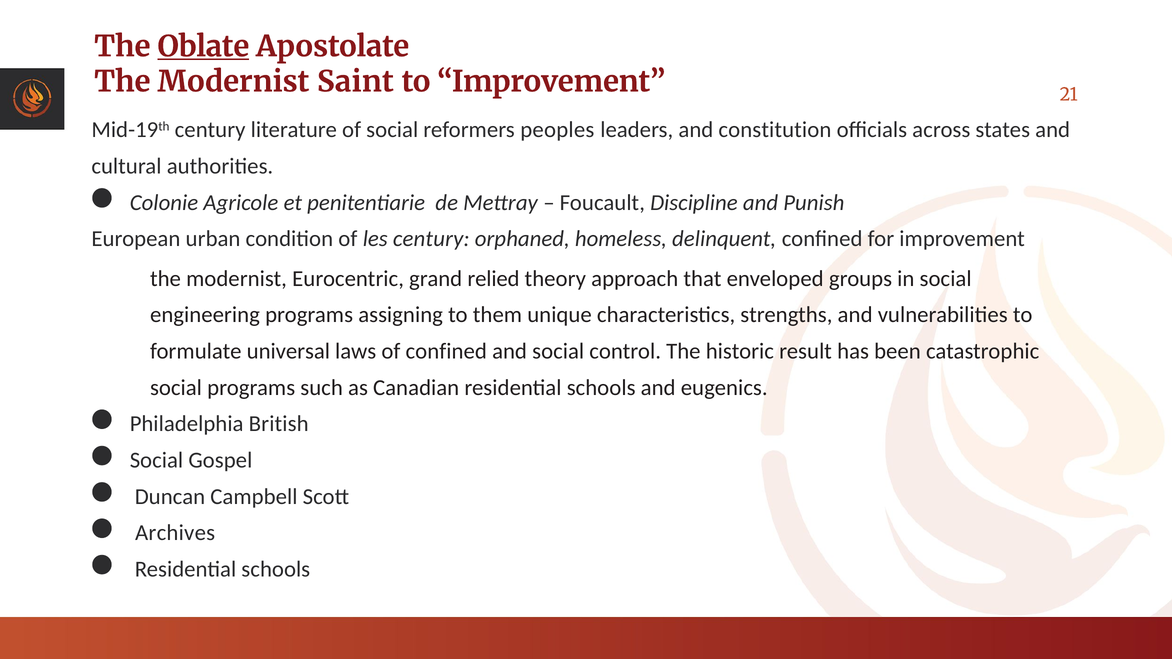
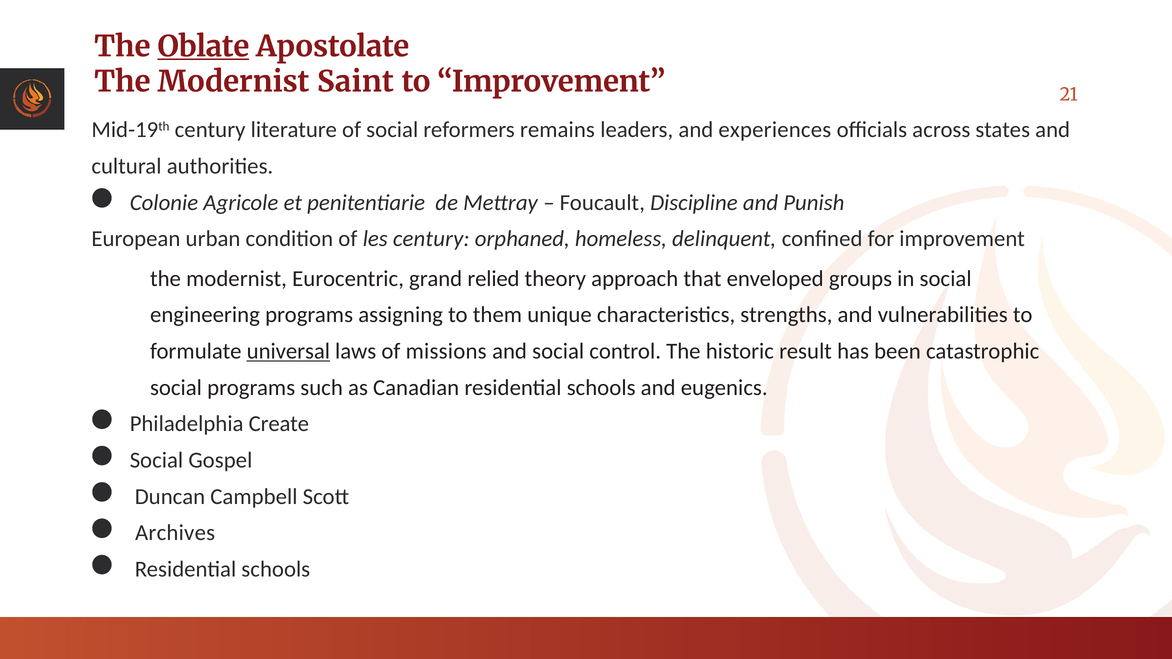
peoples: peoples -> remains (557, 130)
constitution: constitution -> experiences (775, 130)
universal underline: none -> present (288, 351)
of confined: confined -> missions (446, 351)
British: British -> Create (279, 424)
